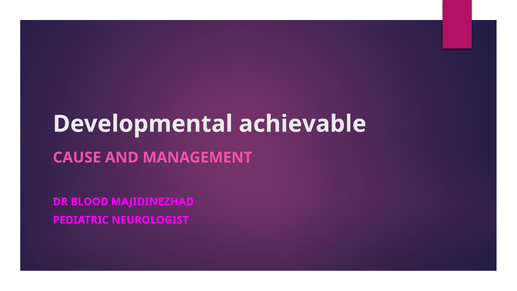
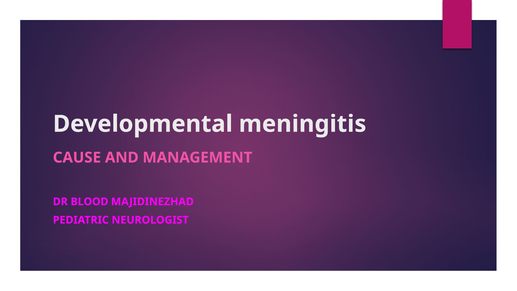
achievable: achievable -> meningitis (303, 124)
